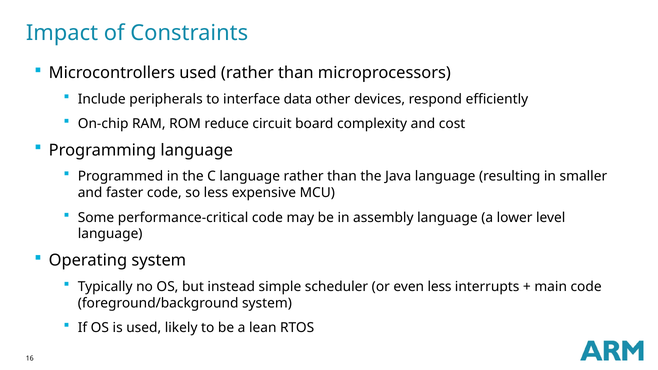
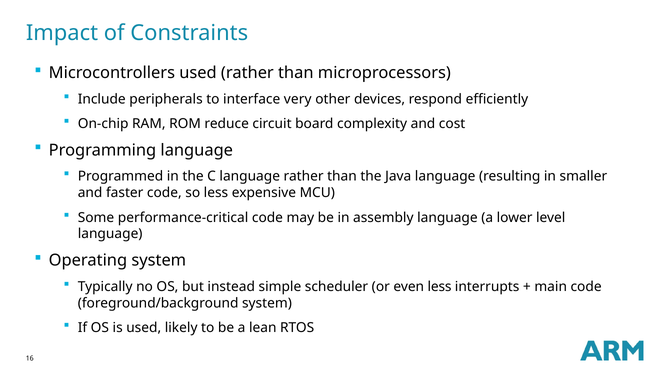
data: data -> very (298, 99)
